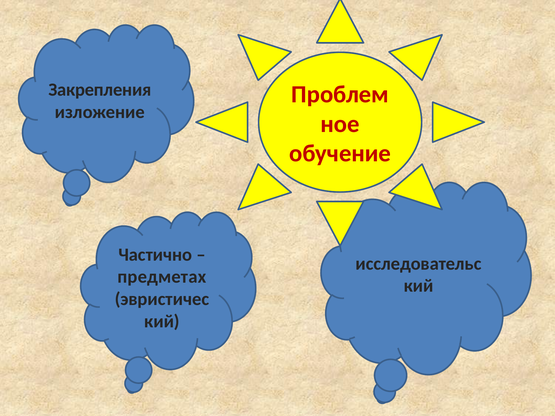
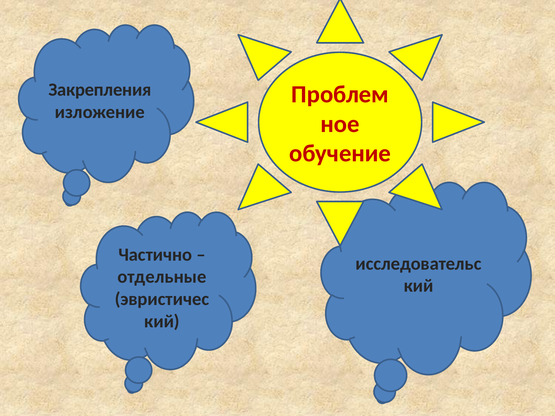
предметах: предметах -> отдельные (162, 277)
